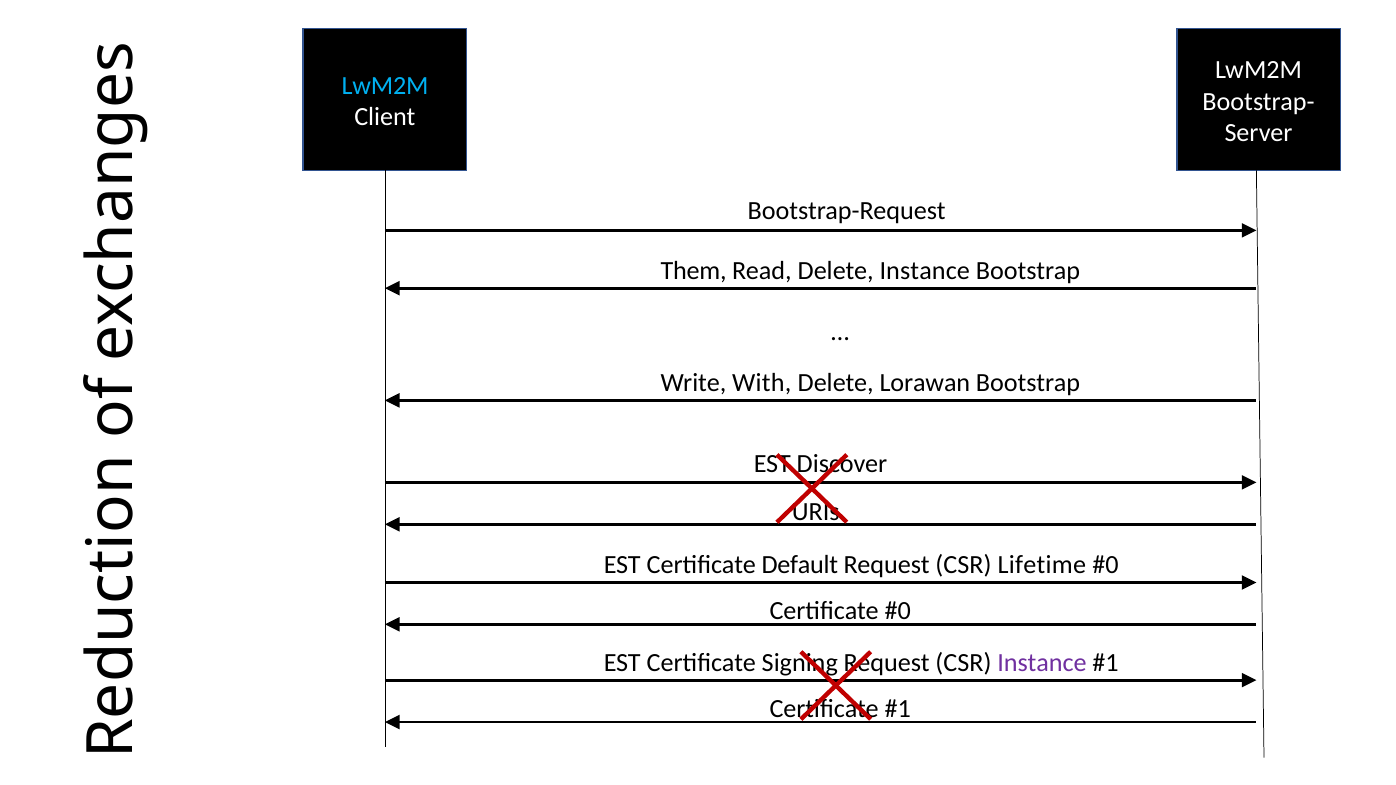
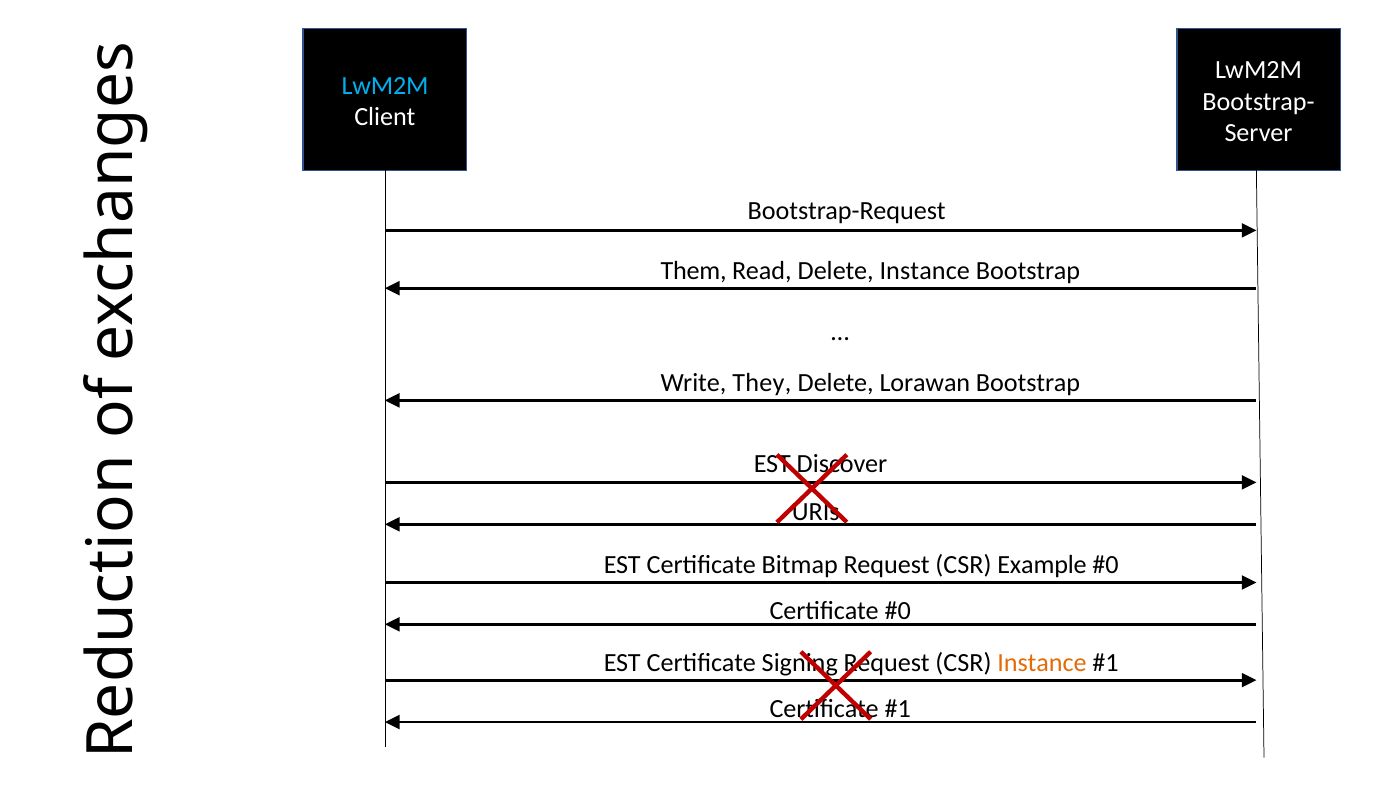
With: With -> They (762, 383)
Default: Default -> Bitmap (800, 565)
Lifetime: Lifetime -> Example (1042, 565)
Instance colour: purple -> orange (1042, 663)
